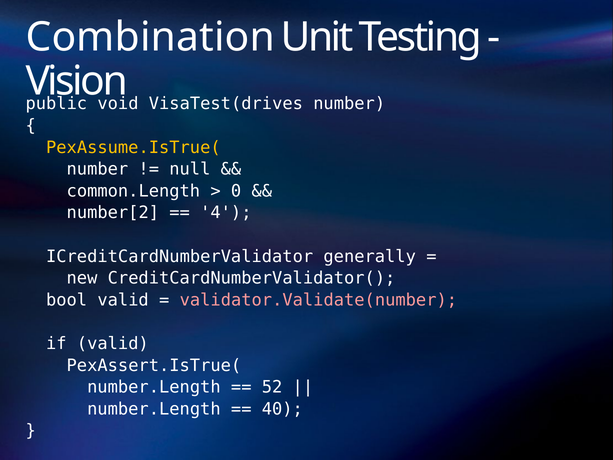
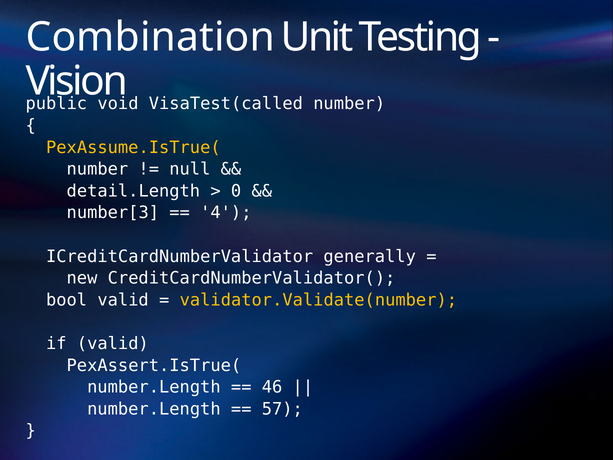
VisaTest(drives: VisaTest(drives -> VisaTest(called (226, 104)
common.Length: common.Length -> detail.Length (133, 191)
number[2: number[2 -> number[3 (113, 213)
validator.Validate(number colour: pink -> yellow (318, 300)
52: 52 -> 46 (272, 387)
40: 40 -> 57 (282, 409)
